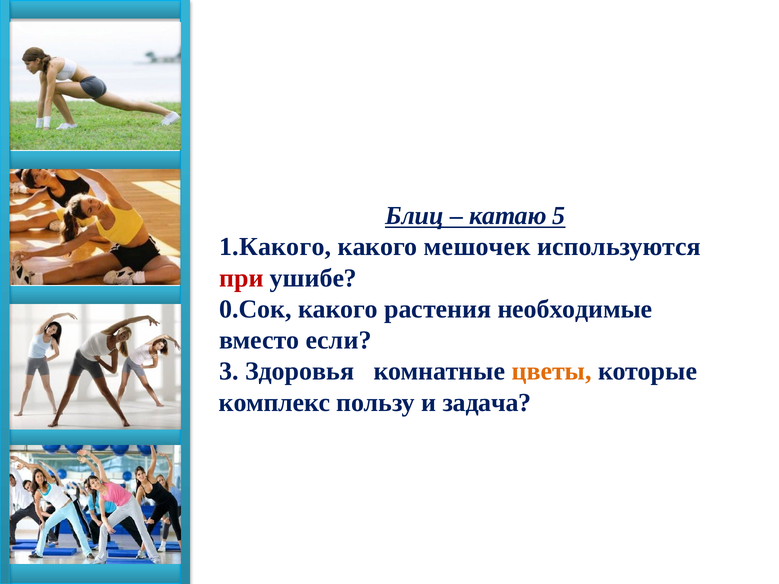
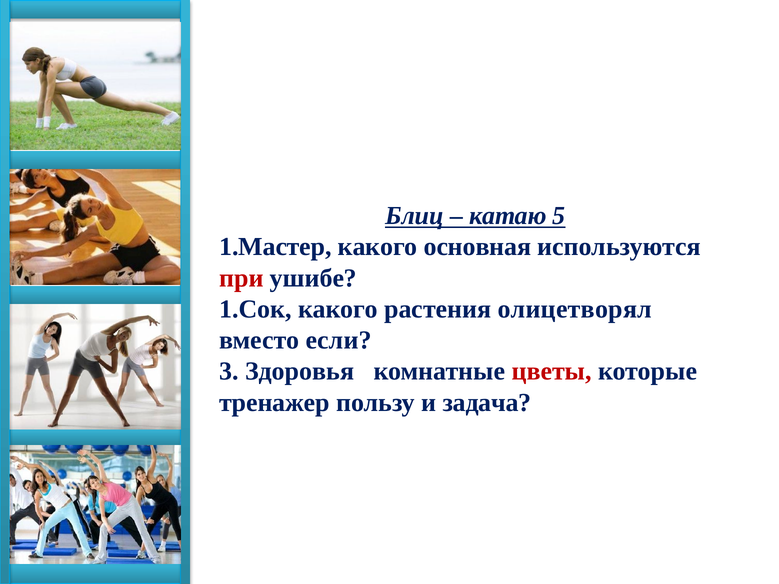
1.Какого: 1.Какого -> 1.Мастер (275, 247)
мешочек: мешочек -> основная (477, 247)
0.Сок: 0.Сок -> 1.Сок (256, 309)
необходимые: необходимые -> олицетворял (575, 309)
цветы colour: orange -> red (552, 372)
комплекс: комплекс -> тренажер (275, 403)
